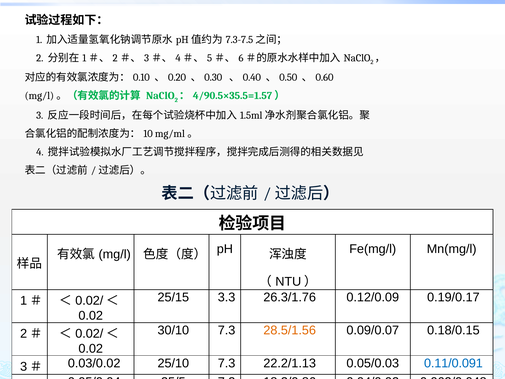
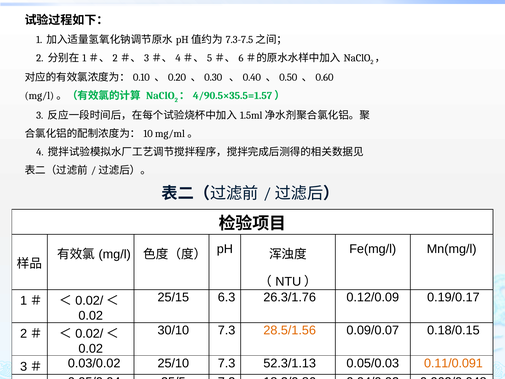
3.3: 3.3 -> 6.3 (227, 297)
22.2/1.13: 22.2/1.13 -> 52.3/1.13 (290, 363)
0.11/0.091 colour: blue -> orange (453, 363)
